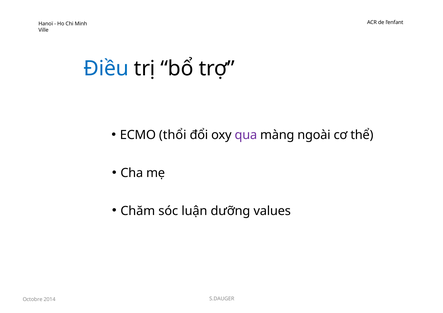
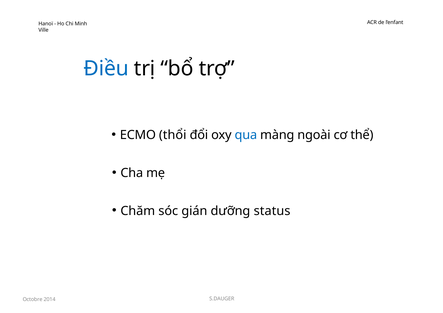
qua colour: purple -> blue (246, 135)
luận: luận -> gián (194, 211)
values: values -> status (272, 211)
